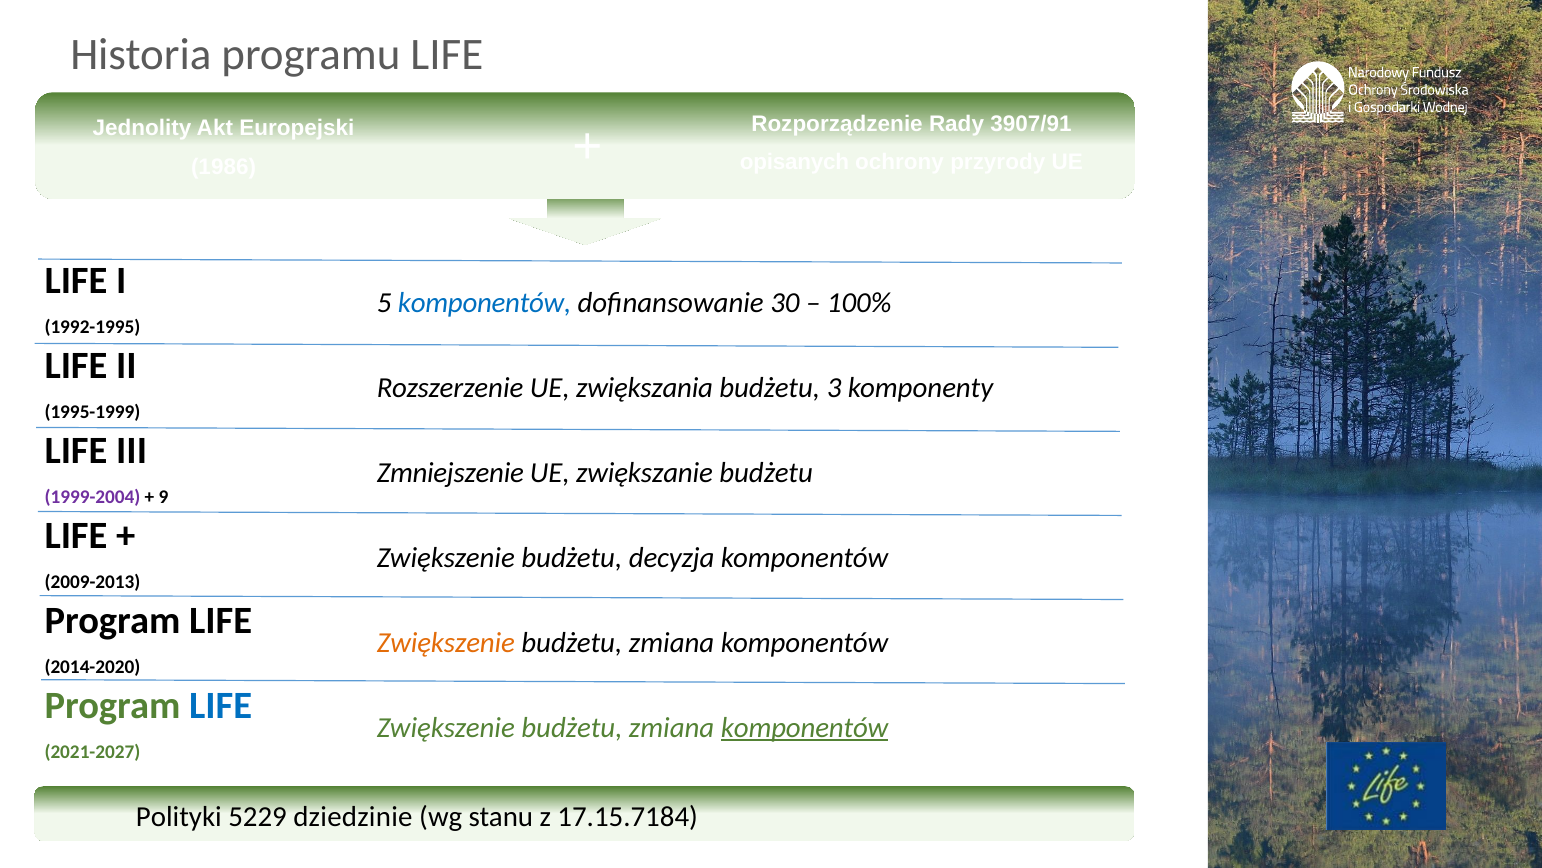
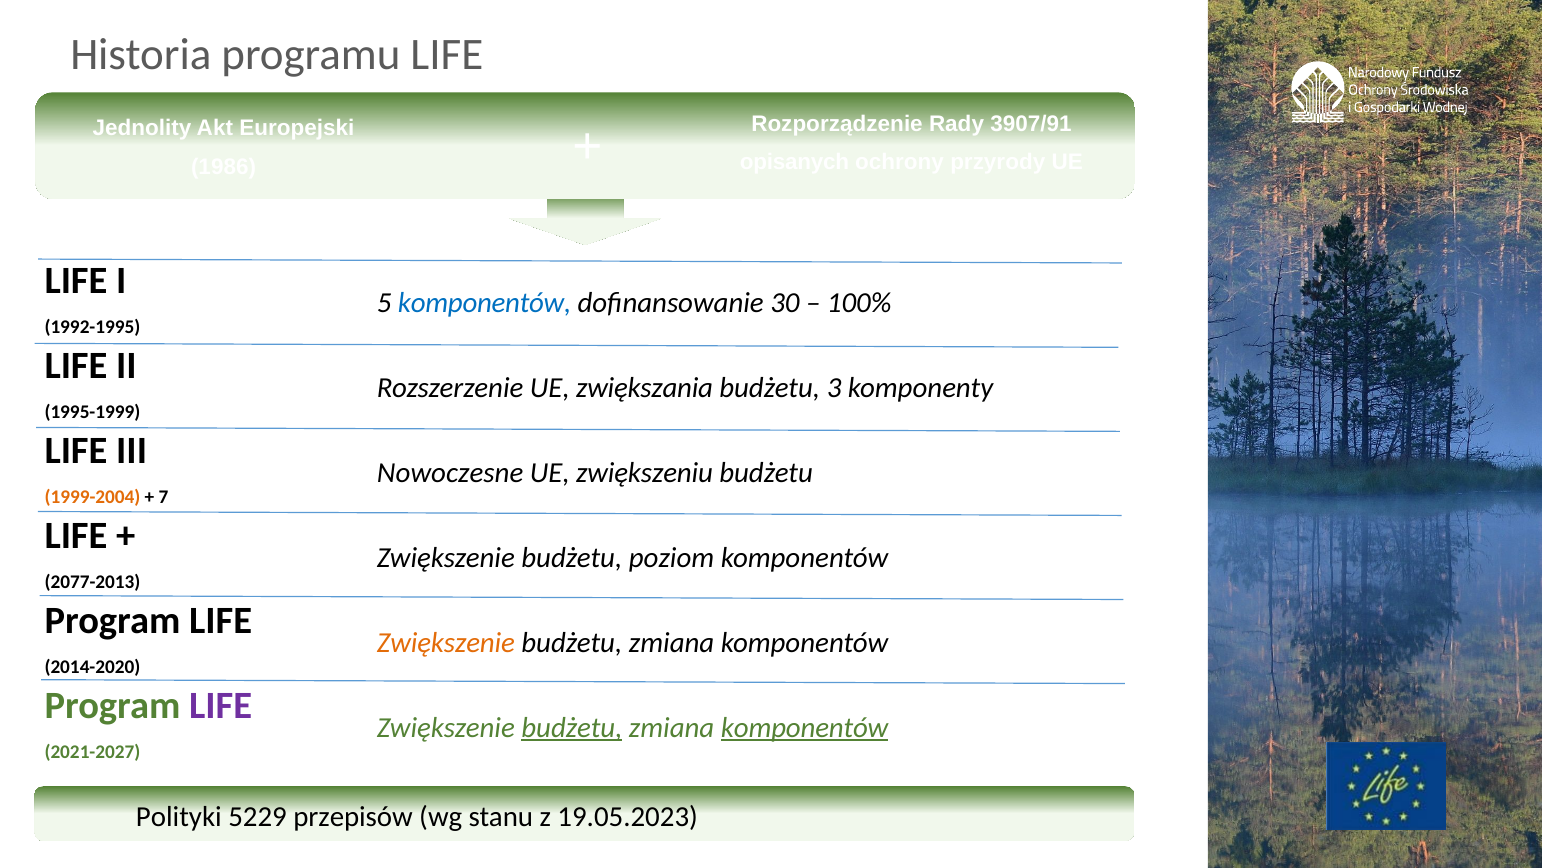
Zmniejszenie: Zmniejszenie -> Nowoczesne (450, 473)
zwiększanie: zwiększanie -> zwiększeniu (645, 473)
1999-2004 colour: purple -> orange (92, 497)
9: 9 -> 7 (163, 497)
decyzja: decyzja -> poziom (672, 557)
2009-2013: 2009-2013 -> 2077-2013 (92, 582)
LIFE colour: blue -> purple (221, 705)
budżetu underline: none -> present (572, 727)
dziedzinie: dziedzinie -> przepisów (353, 816)
17.15.7184: 17.15.7184 -> 19.05.2023 (628, 816)
